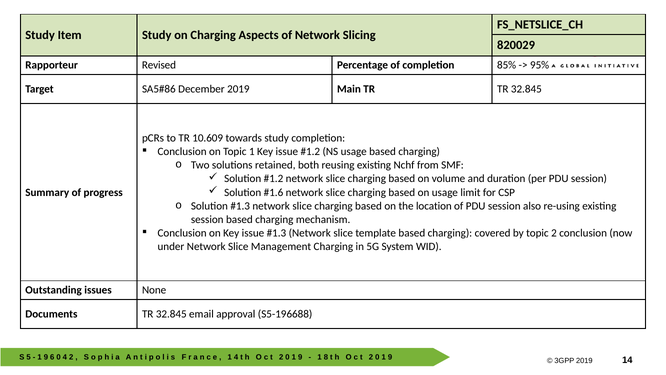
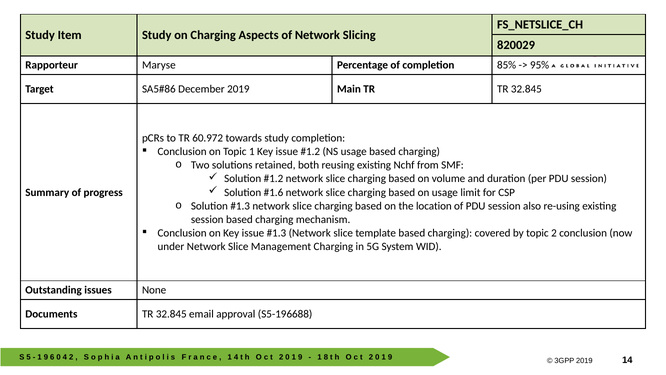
Revised: Revised -> Maryse (159, 65)
10.609: 10.609 -> 60.972 (208, 138)
